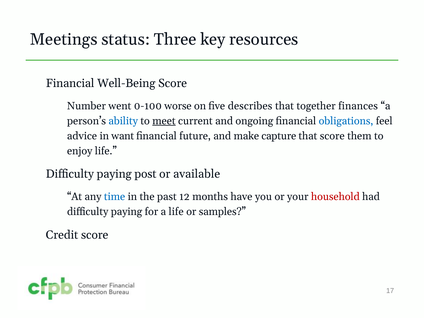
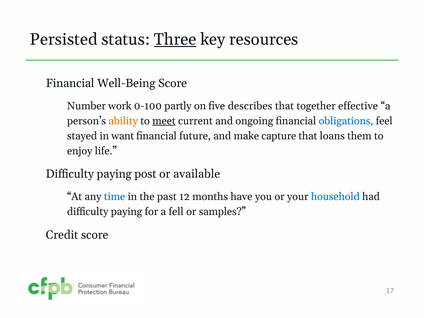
Meetings: Meetings -> Persisted (64, 39)
Three underline: none -> present (175, 39)
went: went -> work (120, 106)
worse: worse -> partly (178, 106)
finances: finances -> effective (358, 106)
ability colour: blue -> orange (123, 121)
advice: advice -> stayed (82, 136)
that score: score -> loans (332, 136)
household colour: red -> blue (335, 197)
a life: life -> fell (176, 212)
